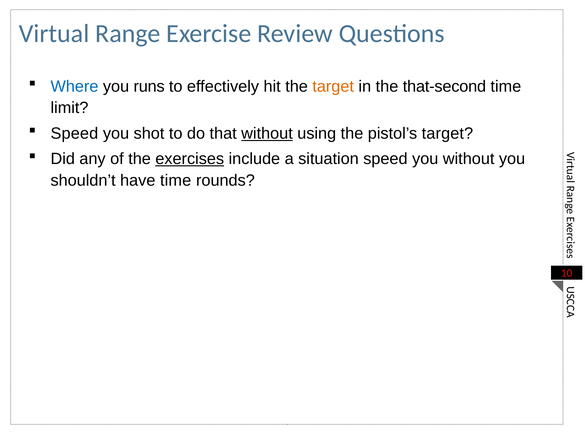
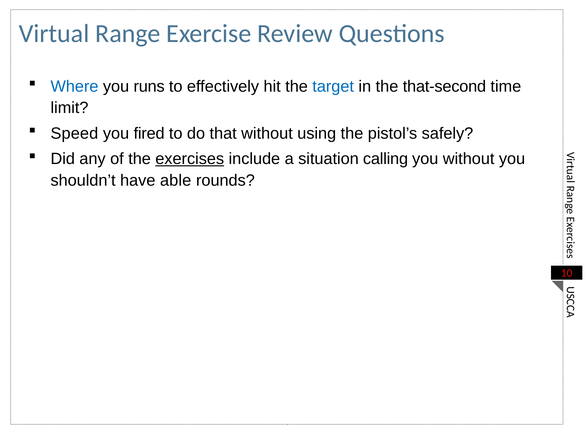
target colour: orange -> blue (333, 86)
shot: shot -> fired (149, 133)
without underline: present -> none (267, 133)
pistol’s target: target -> safely (448, 133)
situation speed: speed -> calling (386, 159)
have time: time -> able (176, 180)
